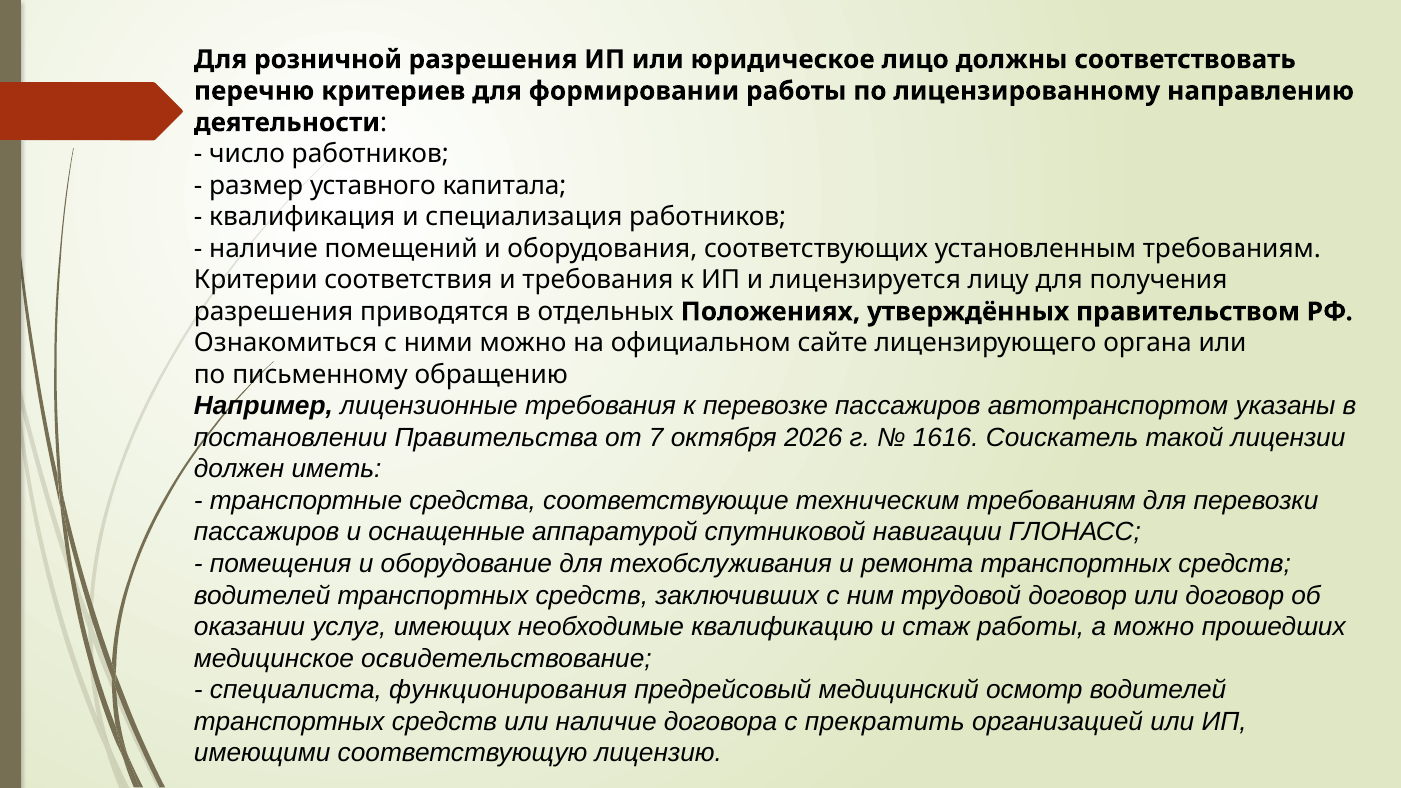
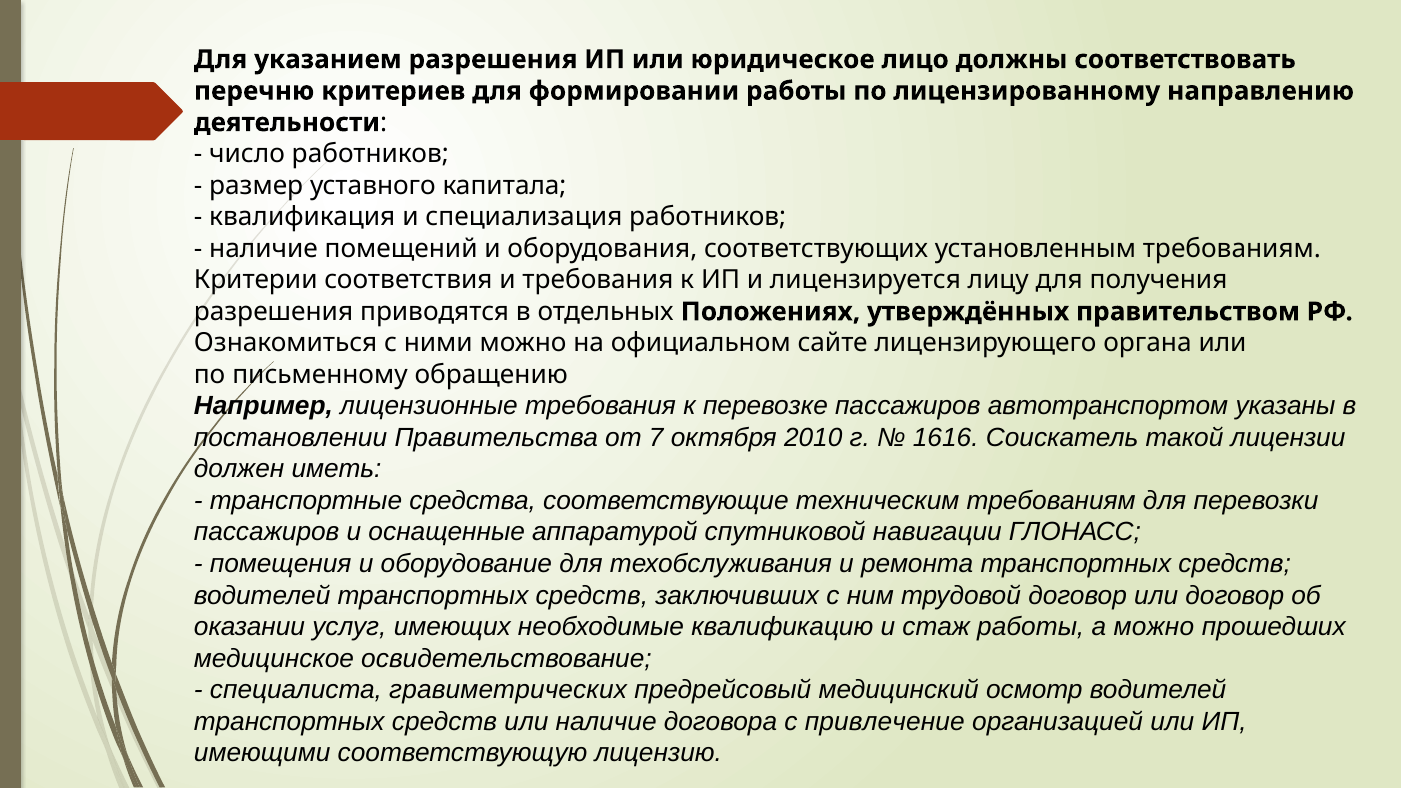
розничной: розничной -> указанием (328, 60)
2026: 2026 -> 2010 (813, 438)
функционирования: функционирования -> гравиметрических (508, 690)
прекратить: прекратить -> привлечение (885, 721)
